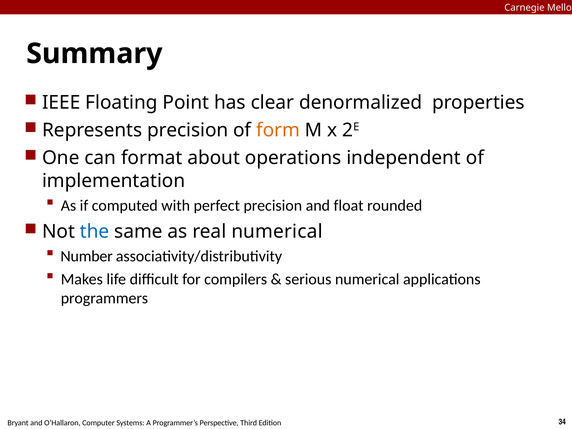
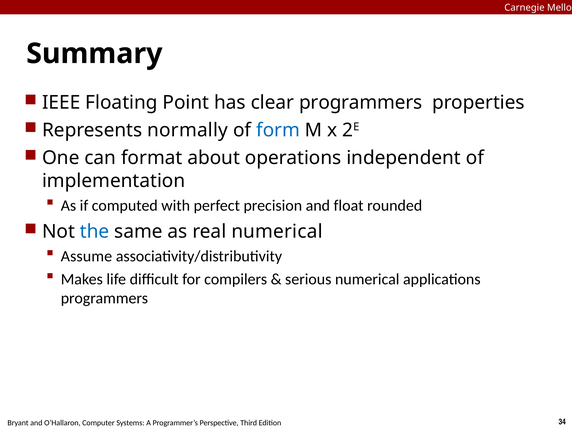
clear denormalized: denormalized -> programmers (361, 103)
Represents precision: precision -> normally (188, 130)
form colour: orange -> blue (278, 130)
Number: Number -> Assume (86, 256)
